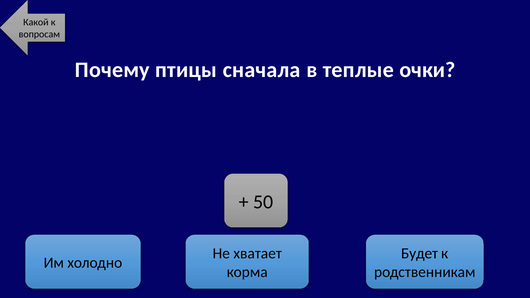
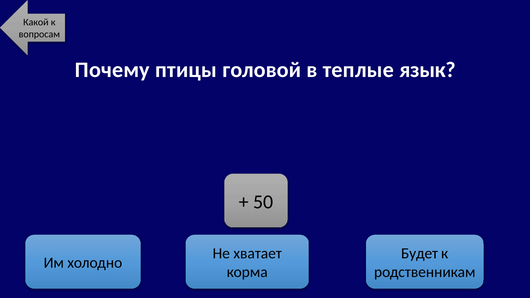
сначала: сначала -> головой (262, 70)
очки: очки -> язык (428, 70)
